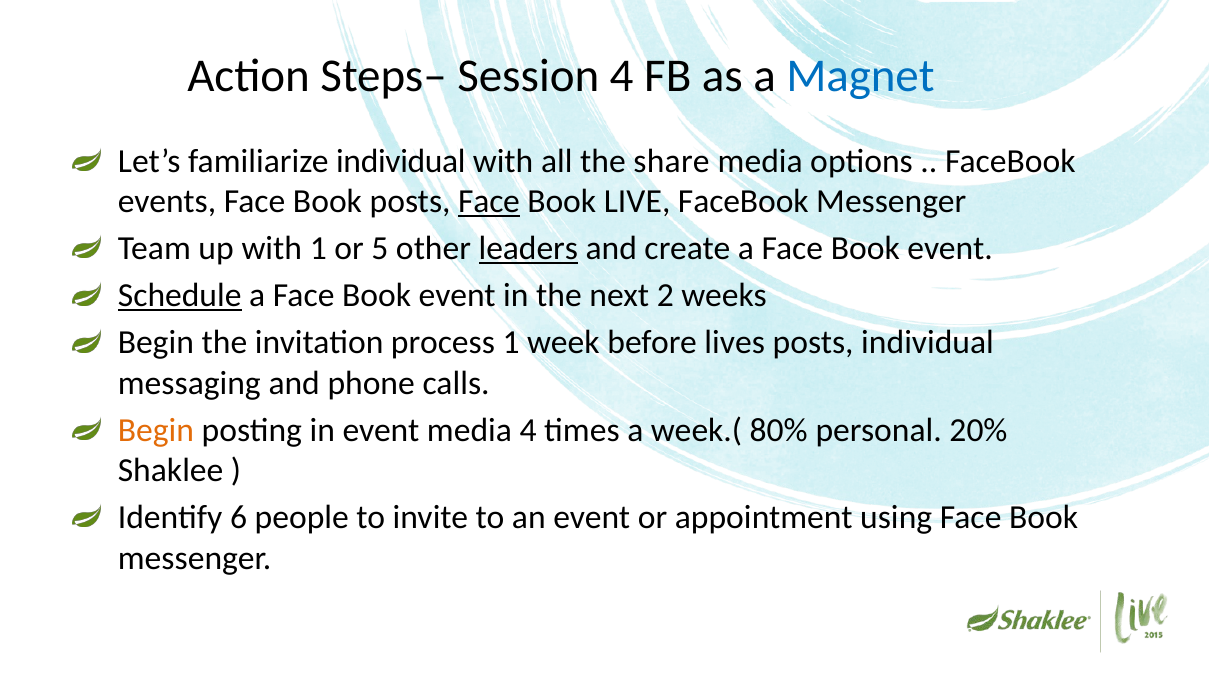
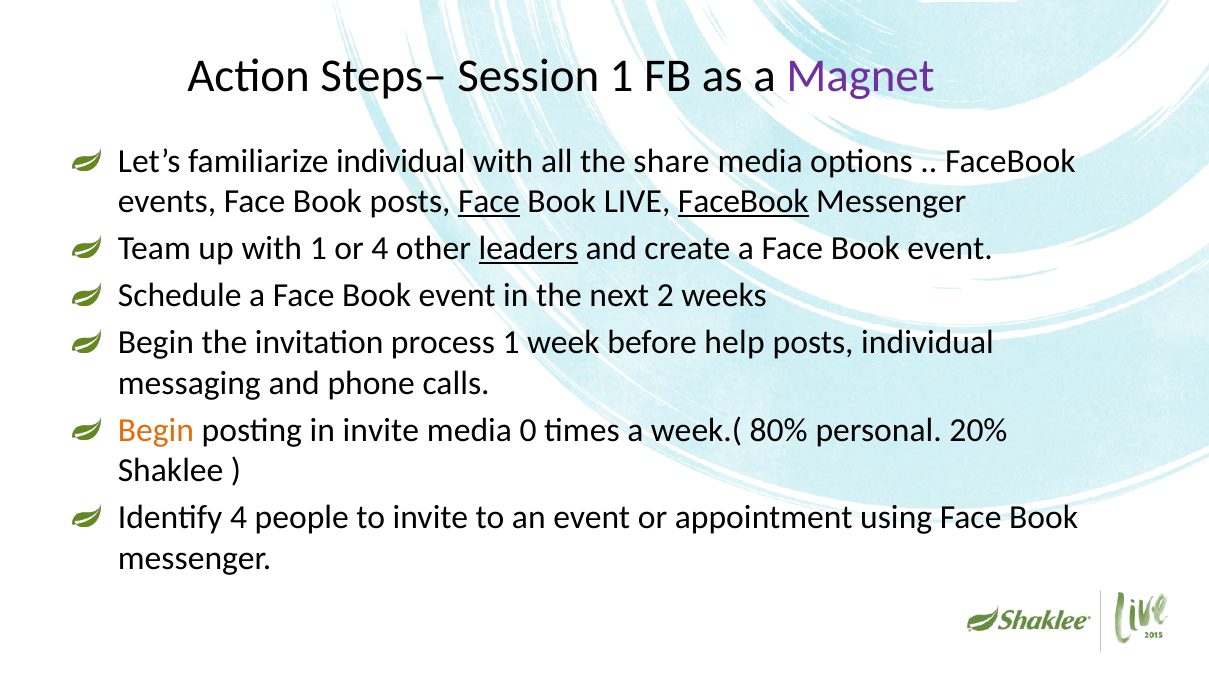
Session 4: 4 -> 1 (622, 76)
Magnet colour: blue -> purple (860, 76)
FaceBook underline: none -> present (743, 202)
or 5: 5 -> 4 (380, 249)
Schedule underline: present -> none (180, 296)
lives: lives -> help (735, 343)
in event: event -> invite (381, 430)
media 4: 4 -> 0 (528, 430)
Identify 6: 6 -> 4 (239, 518)
